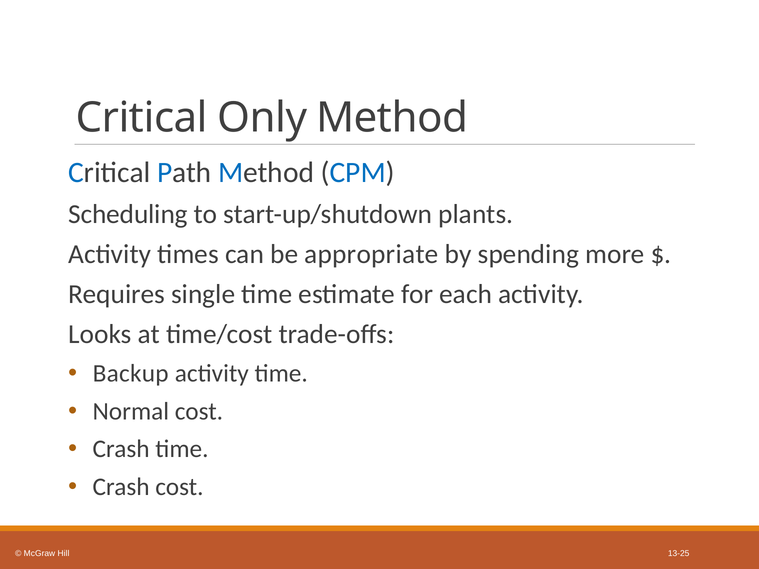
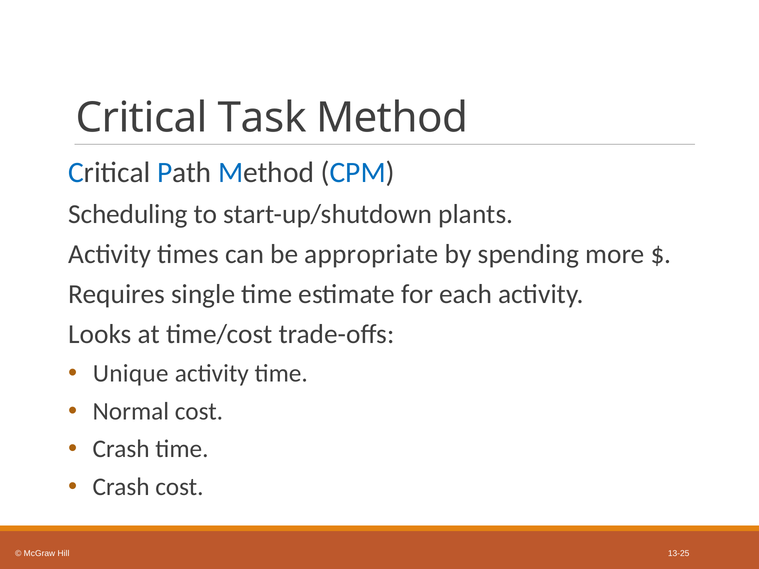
Only: Only -> Task (262, 118)
Backup: Backup -> Unique (131, 374)
